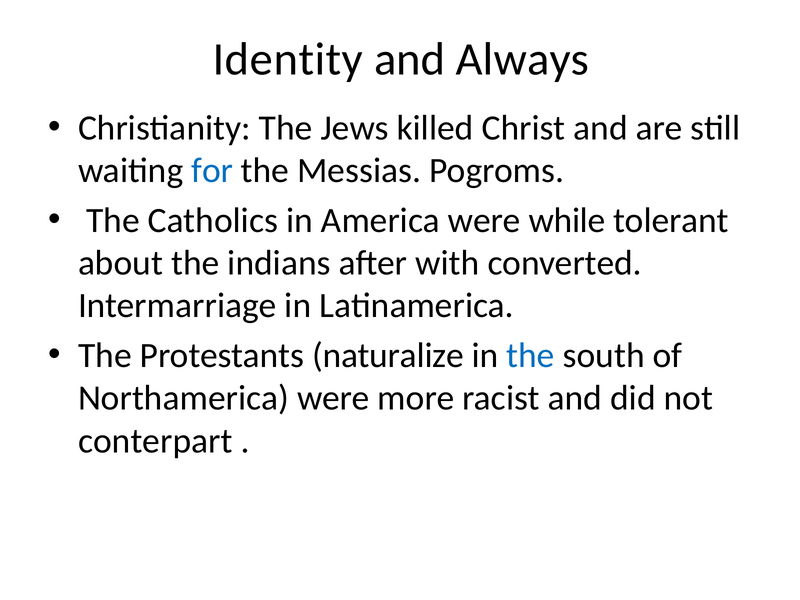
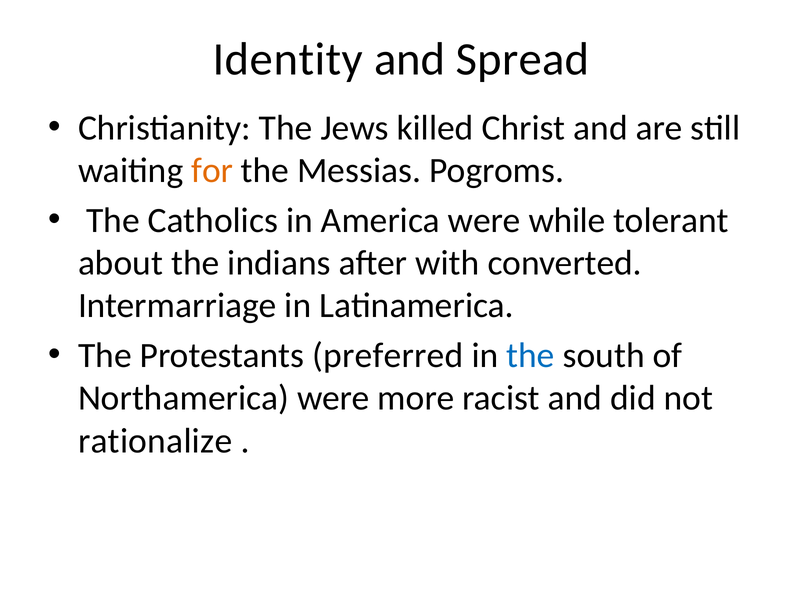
Always: Always -> Spread (522, 59)
for colour: blue -> orange (212, 171)
naturalize: naturalize -> preferred (388, 355)
conterpart: conterpart -> rationalize (155, 441)
